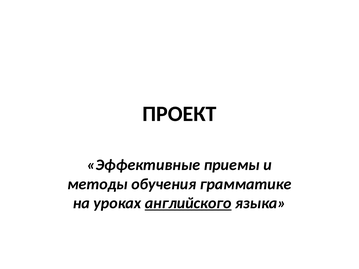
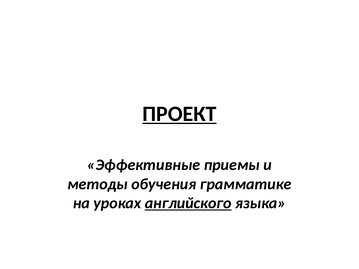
ПРОЕКТ underline: none -> present (179, 114)
